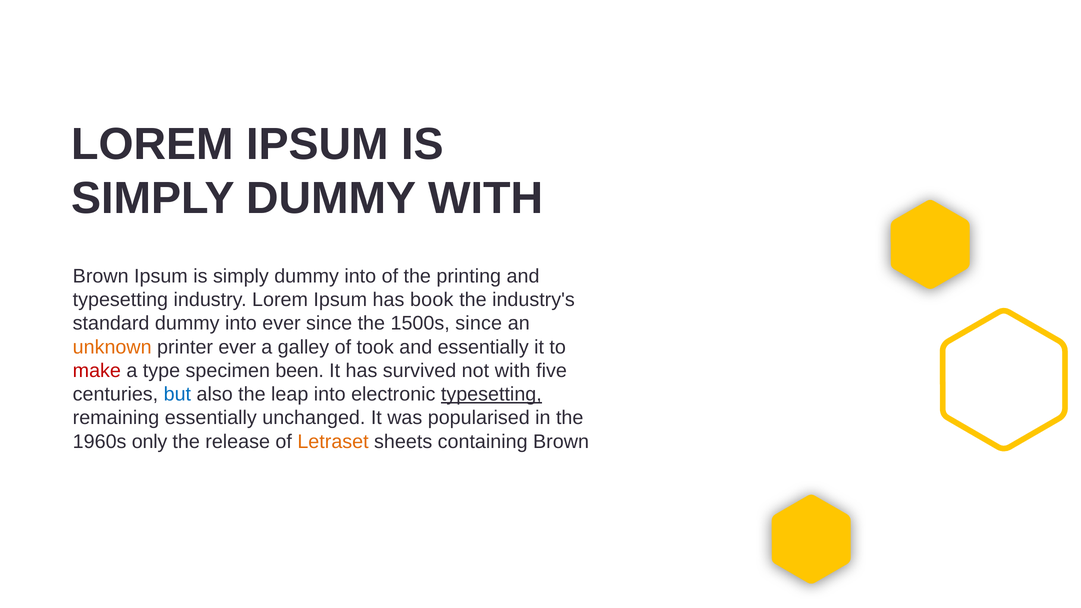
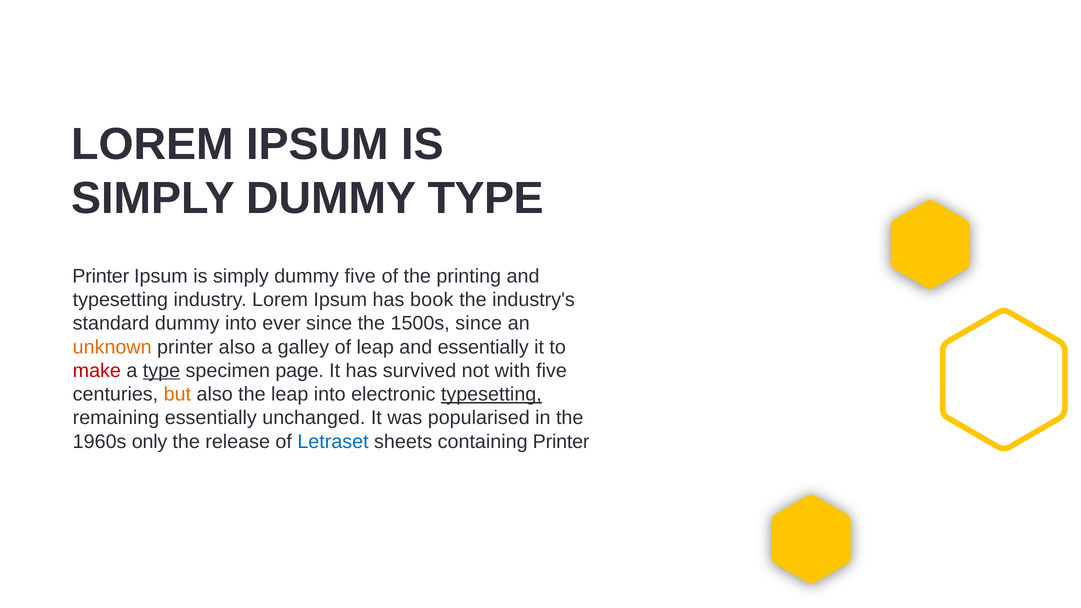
DUMMY WITH: WITH -> TYPE (486, 198)
Brown: Brown -> Printer (101, 276)
simply dummy into: into -> five (360, 276)
printer ever: ever -> also (237, 347)
of took: took -> leap (375, 347)
type underline: none -> present (161, 371)
been: been -> page (300, 371)
but colour: blue -> orange (177, 394)
Letraset colour: orange -> blue (333, 442)
containing Brown: Brown -> Printer (561, 442)
